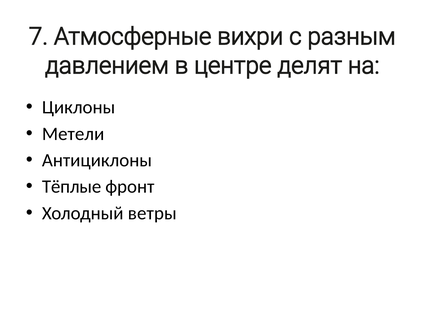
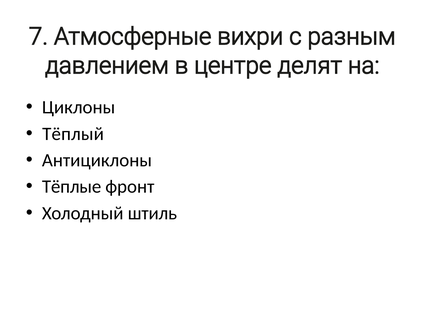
Метели: Метели -> Тёплый (73, 134)
ветры: ветры -> штиль (152, 213)
